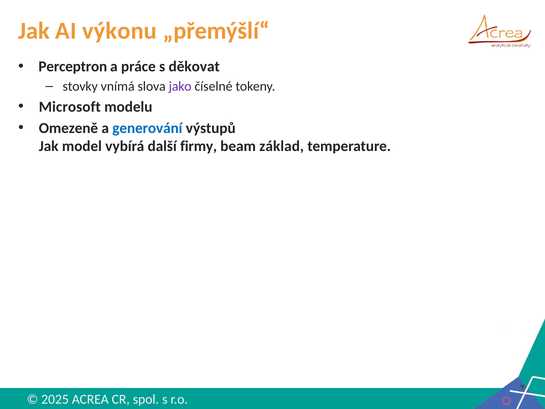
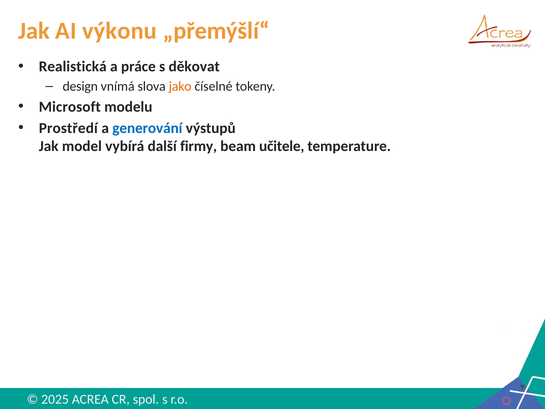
Perceptron: Perceptron -> Realistická (73, 67)
stovky: stovky -> design (80, 86)
jako colour: purple -> orange (180, 86)
Omezeně: Omezeně -> Prostředí (68, 128)
základ: základ -> učitele (282, 146)
